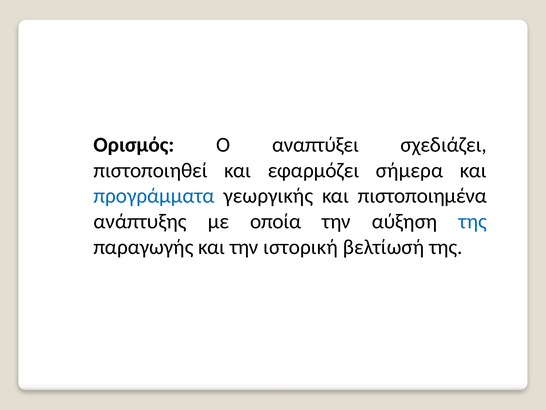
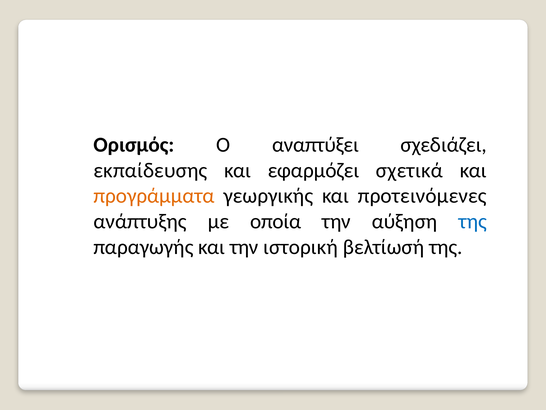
πιστοποιηθεί: πιστοποιηθεί -> εκπαίδευσης (150, 170)
σήμερα: σήμερα -> σχετικά (409, 170)
προγράμματα colour: blue -> orange (154, 196)
πιστοποιημένα: πιστοποιημένα -> προτεινόμενες (422, 196)
